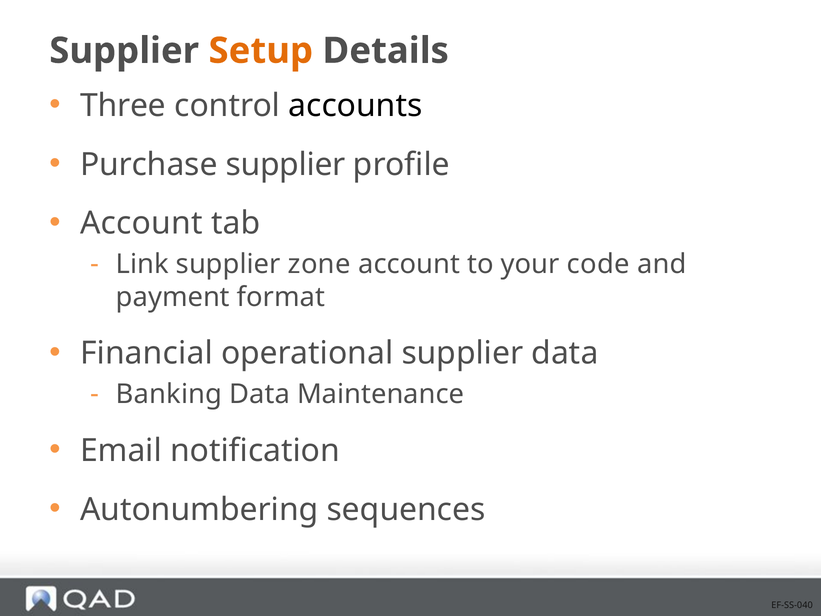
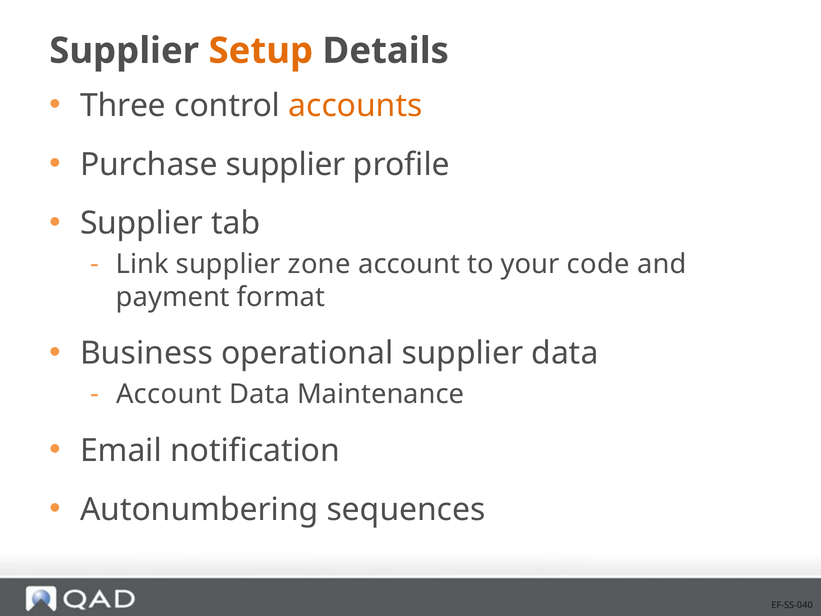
accounts colour: black -> orange (355, 106)
Account: Account -> Supplier (142, 223)
Financial: Financial -> Business (146, 353)
Banking: Banking -> Account (169, 394)
